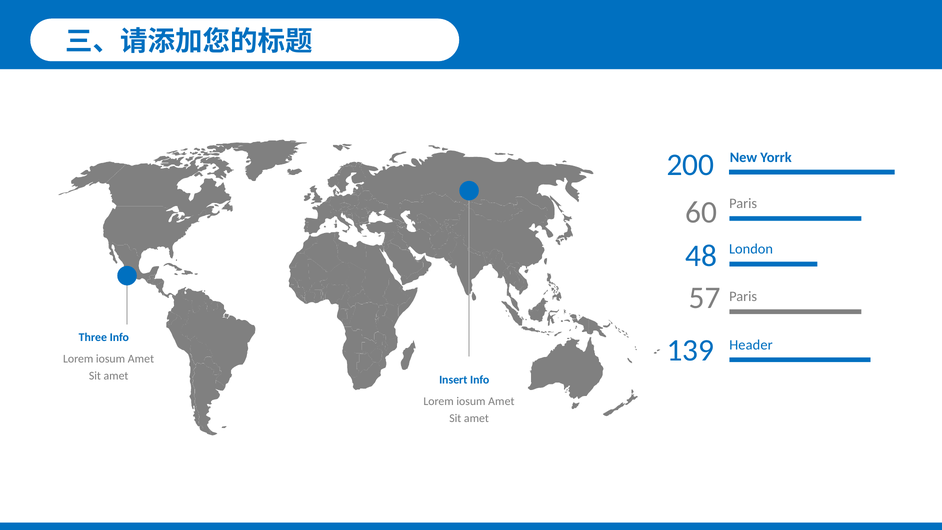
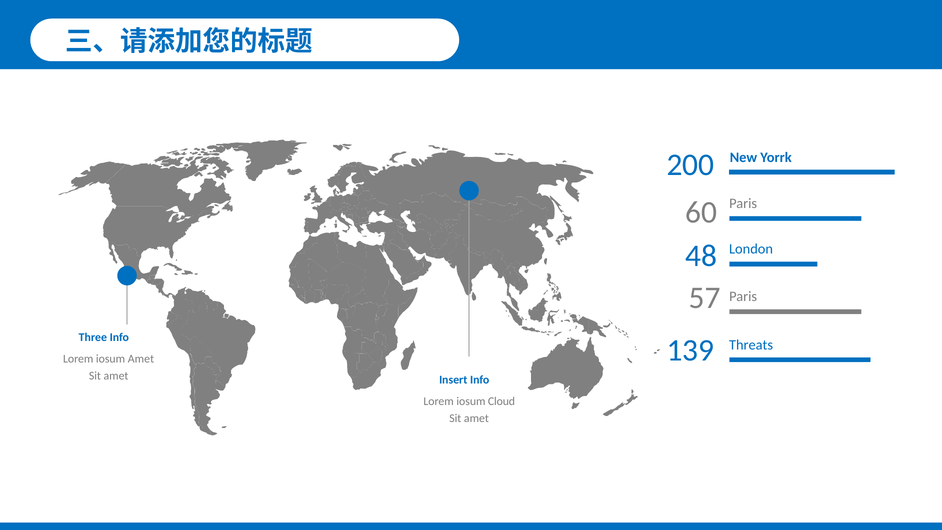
Header: Header -> Threats (751, 345)
Amet: Amet -> Cloud (501, 401)
